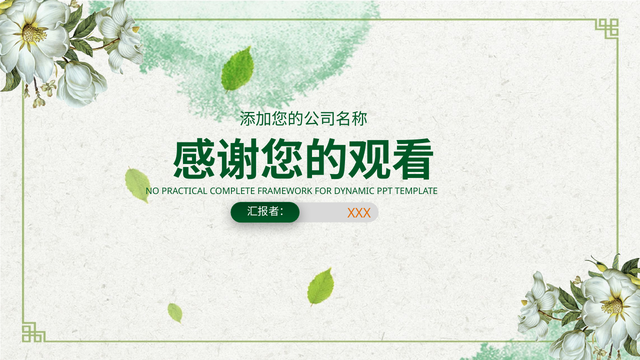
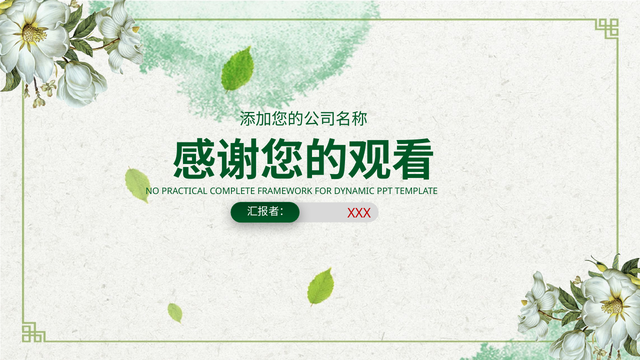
XXX colour: orange -> red (359, 213)
